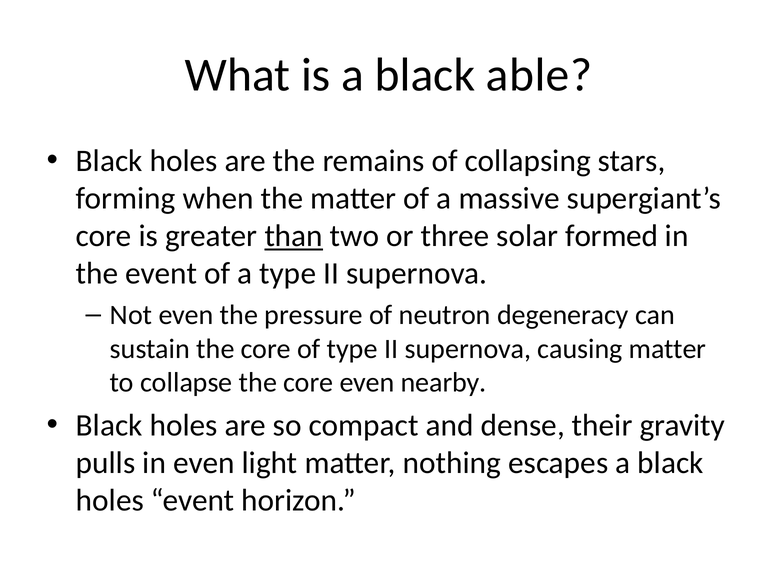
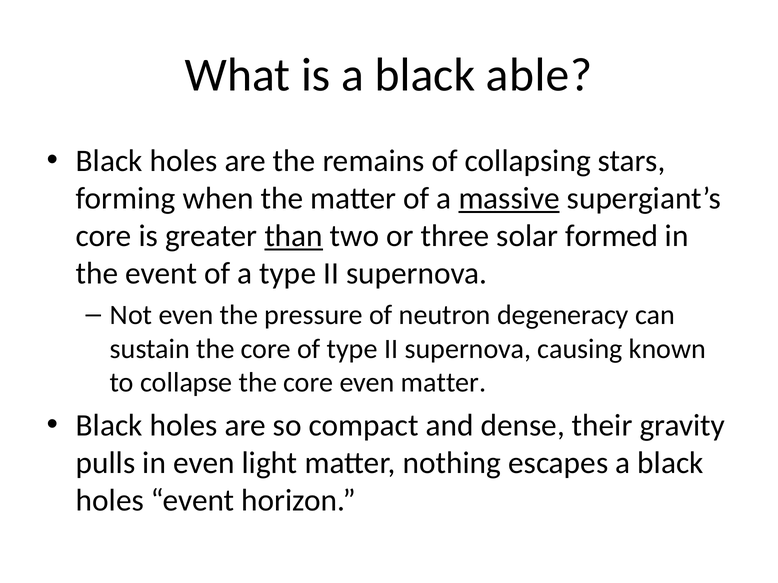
massive underline: none -> present (509, 199)
causing matter: matter -> known (667, 349)
even nearby: nearby -> matter (444, 383)
